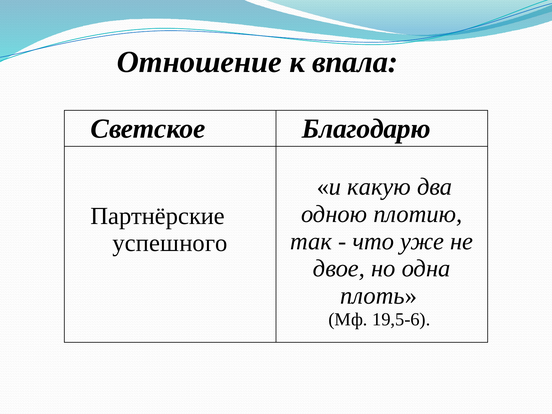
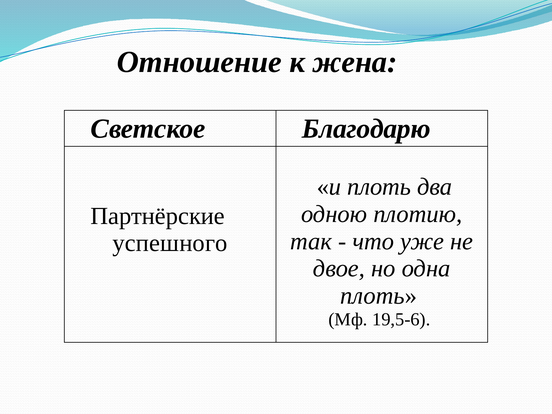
впала: впала -> жена (355, 62)
и какую: какую -> плоть (379, 187)
